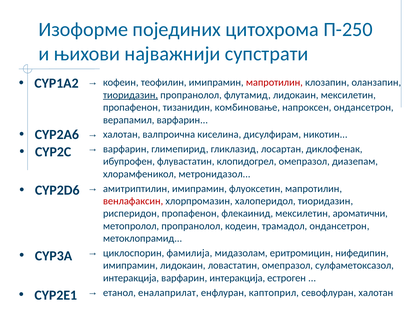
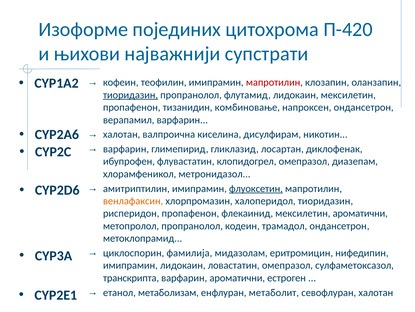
П-250: П-250 -> П-420 (348, 29)
флуоксетин underline: none -> present (256, 188)
венлафаксин colour: red -> orange (133, 201)
интеракција: интеракција -> транскрипта (131, 277)
варфарин интеракција: интеракција -> ароматични (237, 277)
еналаприлат: еналаприлат -> метаболизам (168, 292)
каптоприл: каптоприл -> метаболит (274, 292)
